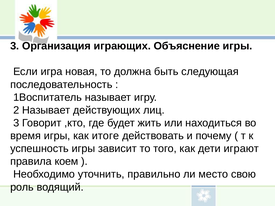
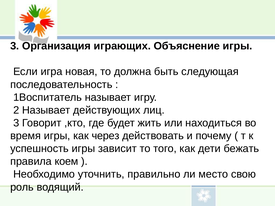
итоге: итоге -> через (106, 136)
играют: играют -> бежать (241, 149)
